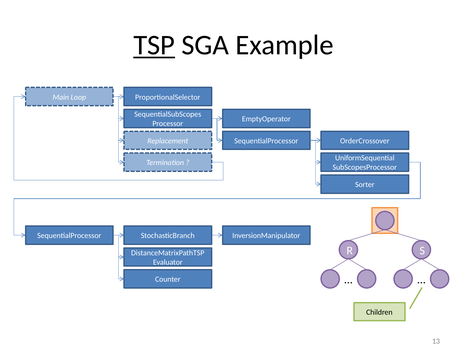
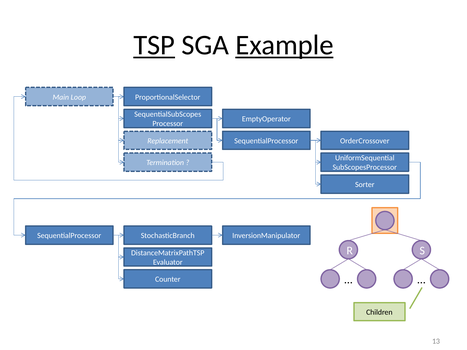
Example underline: none -> present (285, 45)
